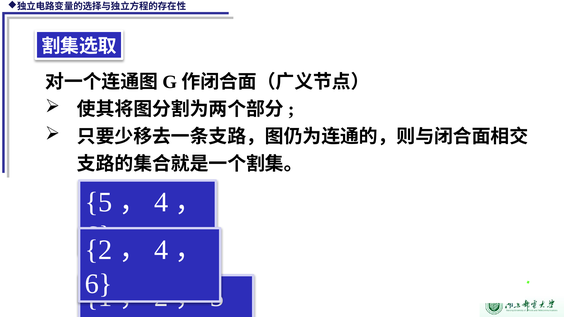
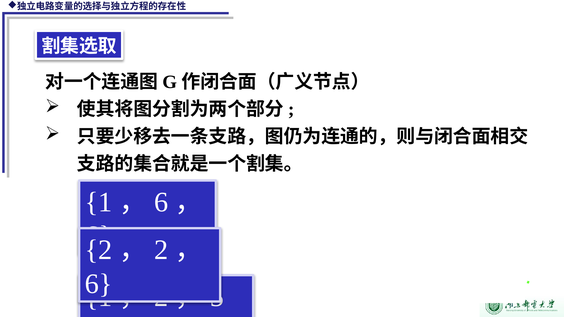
5: 5 -> 1 (99, 202)
4: 4 -> 6 (161, 202)
4: 4 -> 2 (161, 250)
